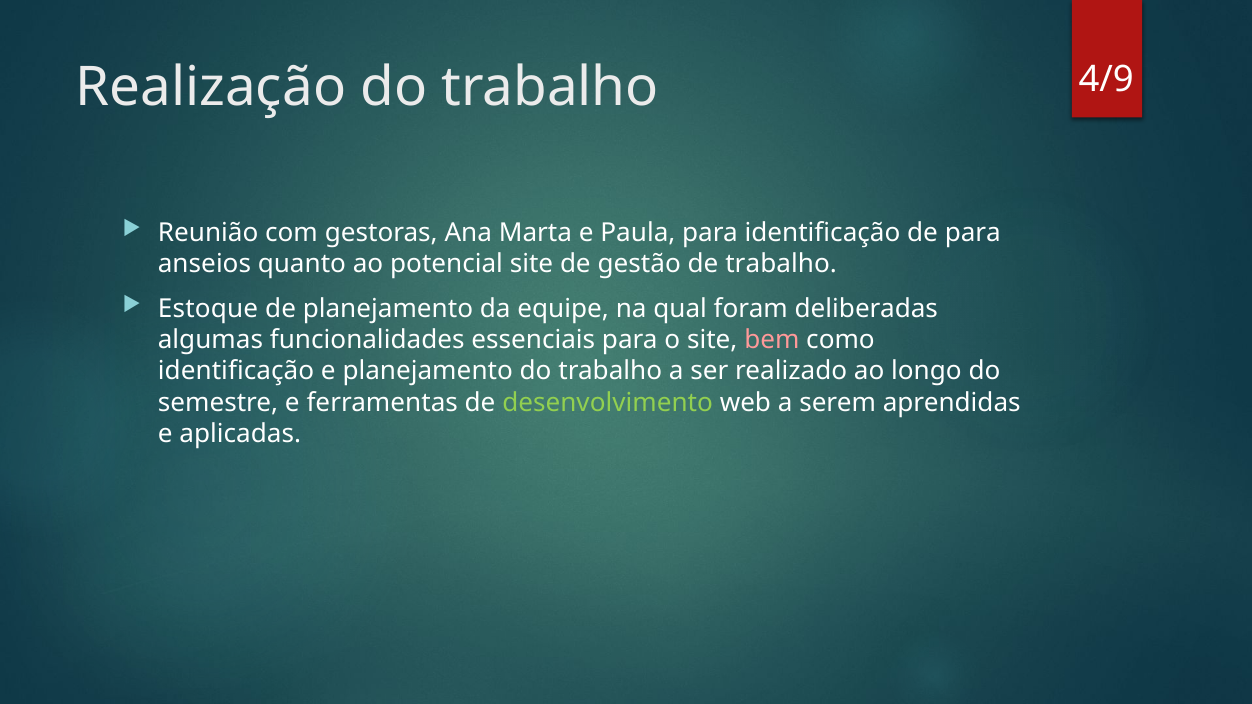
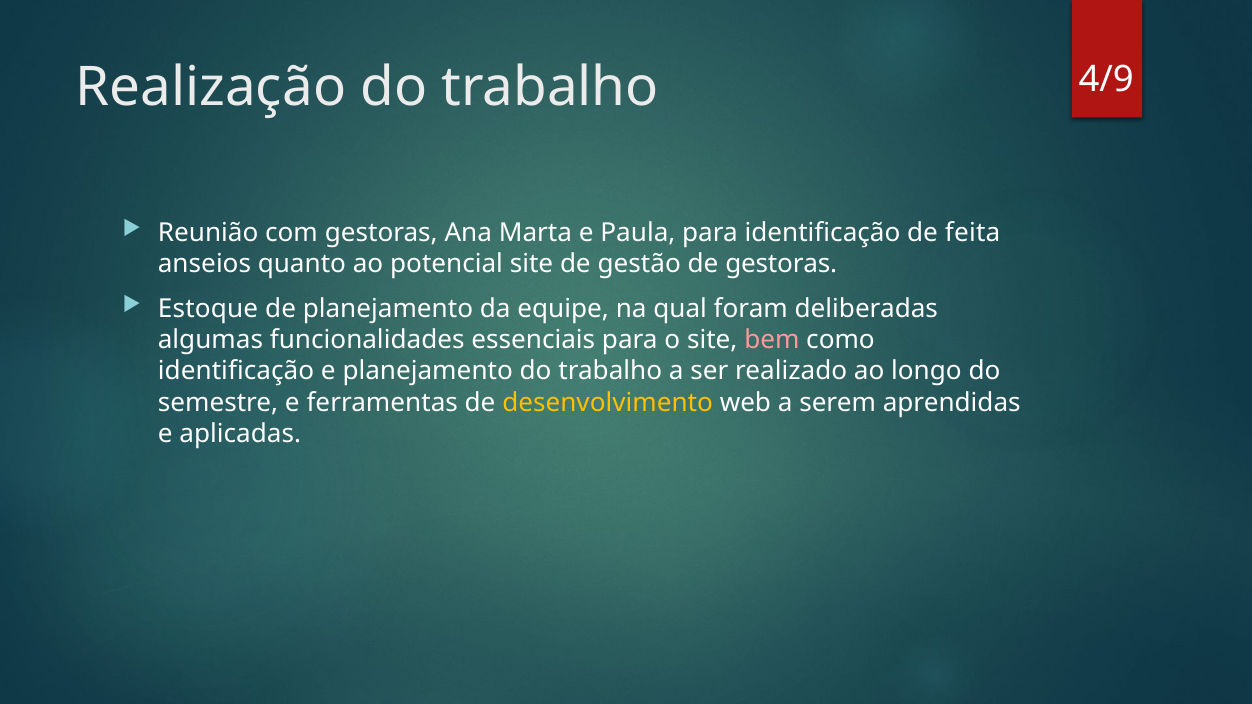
de para: para -> feita (973, 233)
de trabalho: trabalho -> gestoras (781, 264)
desenvolvimento colour: light green -> yellow (608, 403)
